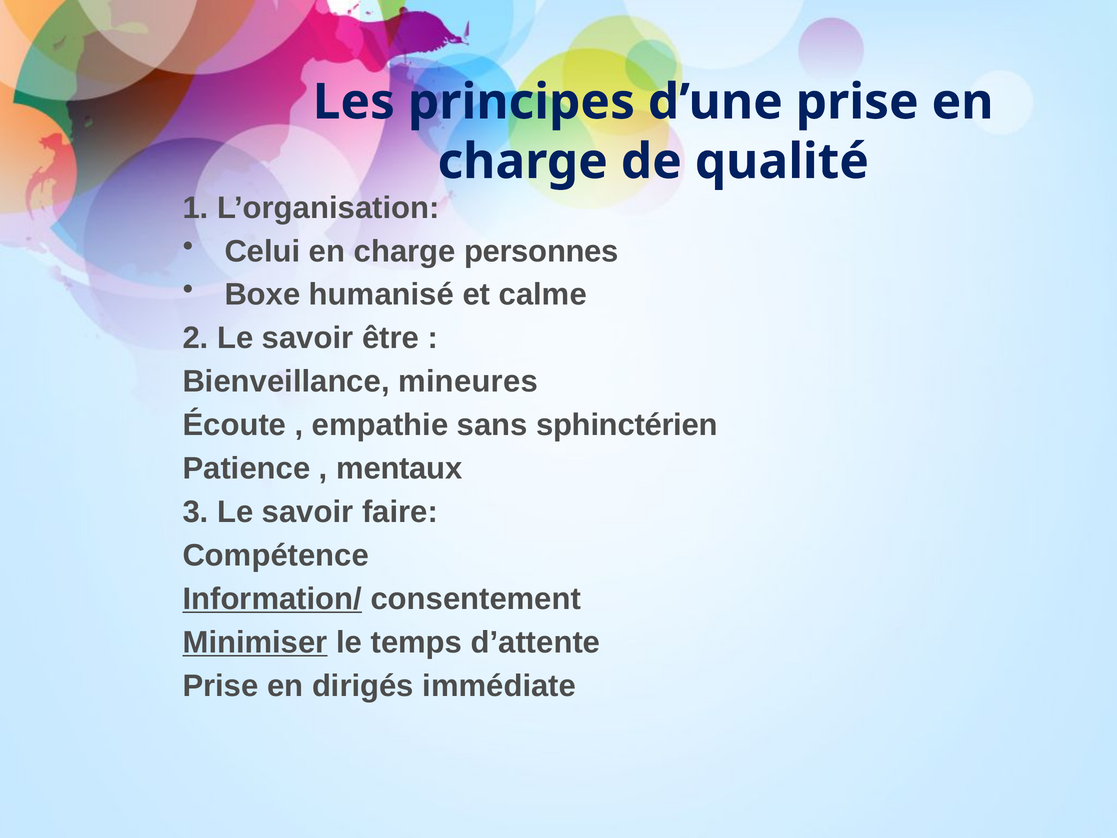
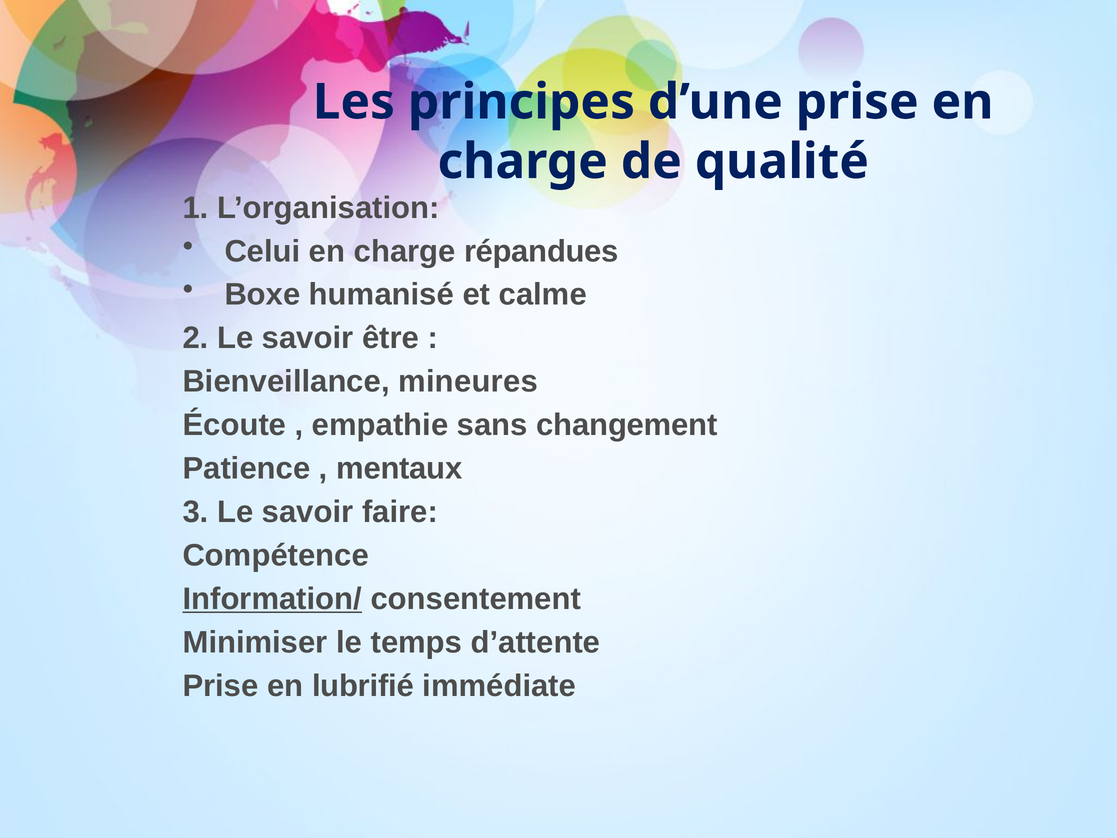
personnes: personnes -> répandues (541, 251)
sphinctérien: sphinctérien -> changement (627, 425)
Minimiser underline: present -> none (255, 642)
dirigés: dirigés -> lubrifié (363, 686)
